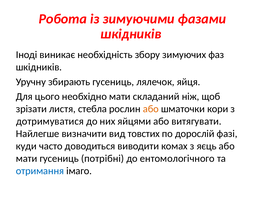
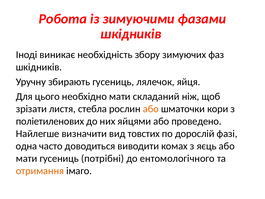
дотримуватися: дотримуватися -> поліетиленових (50, 121)
витягувати: витягувати -> проведено (197, 121)
куди: куди -> одна (26, 146)
отримання colour: blue -> orange (40, 171)
